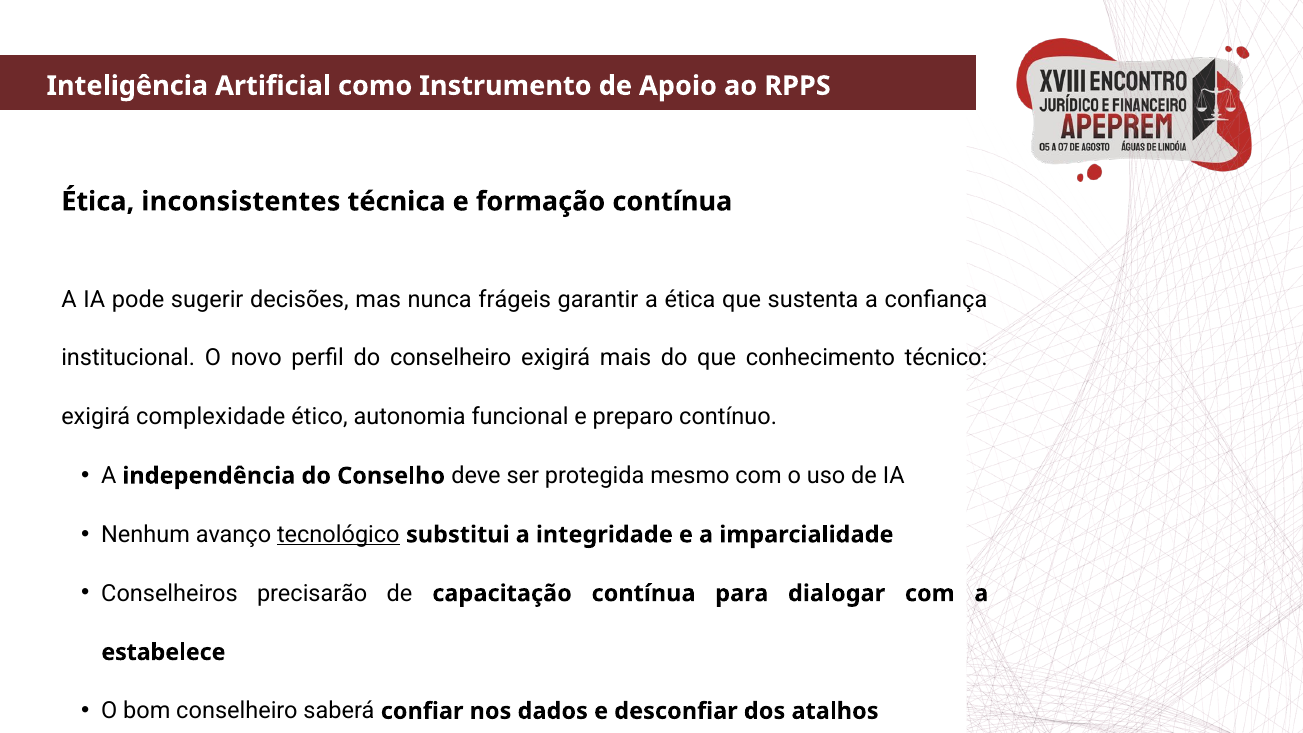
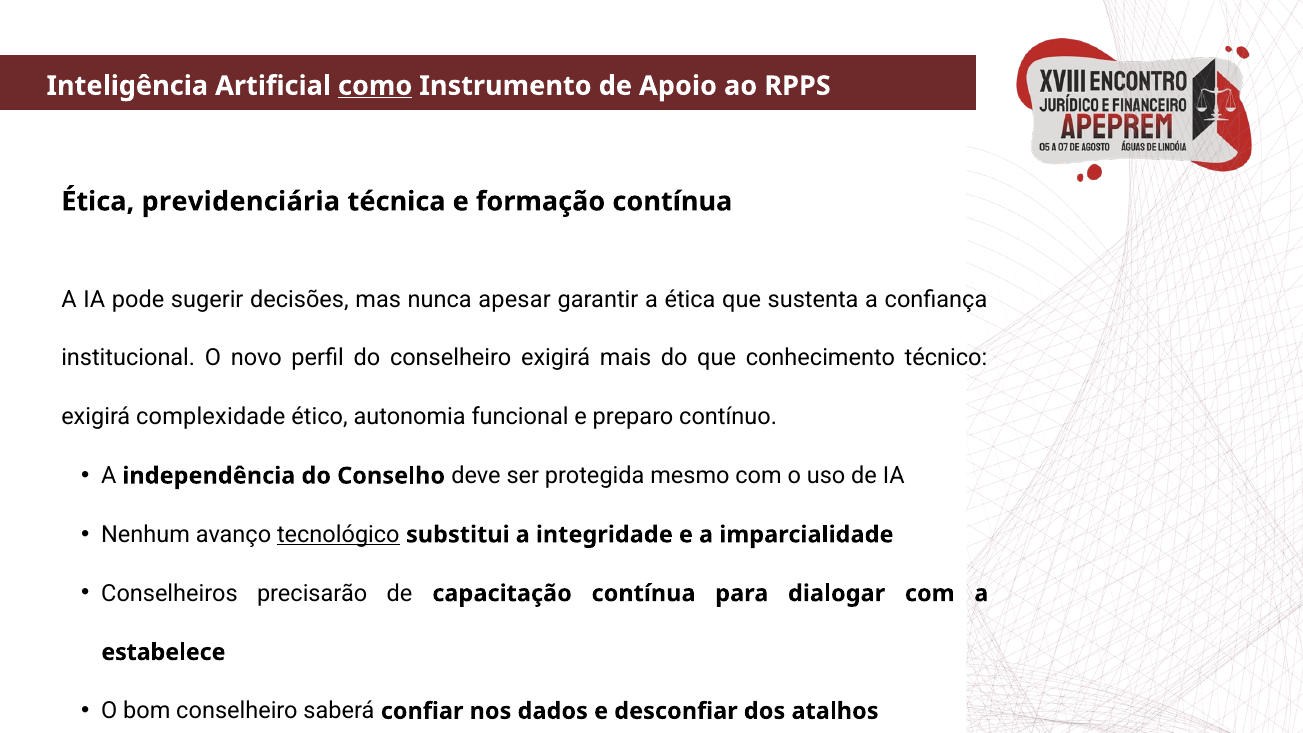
como underline: none -> present (375, 86)
inconsistentes: inconsistentes -> previdenciária (241, 202)
frágeis: frágeis -> apesar (515, 299)
